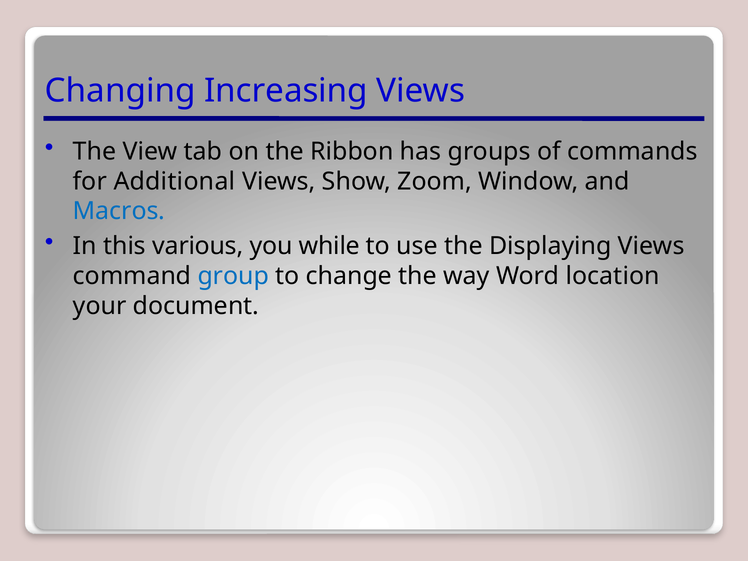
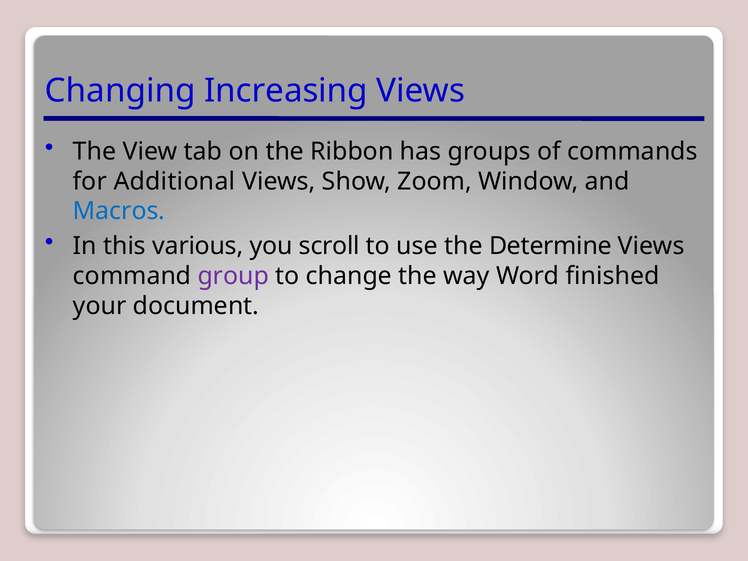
while: while -> scroll (329, 246)
Displaying: Displaying -> Determine (550, 246)
group colour: blue -> purple (233, 276)
location: location -> finished (613, 276)
